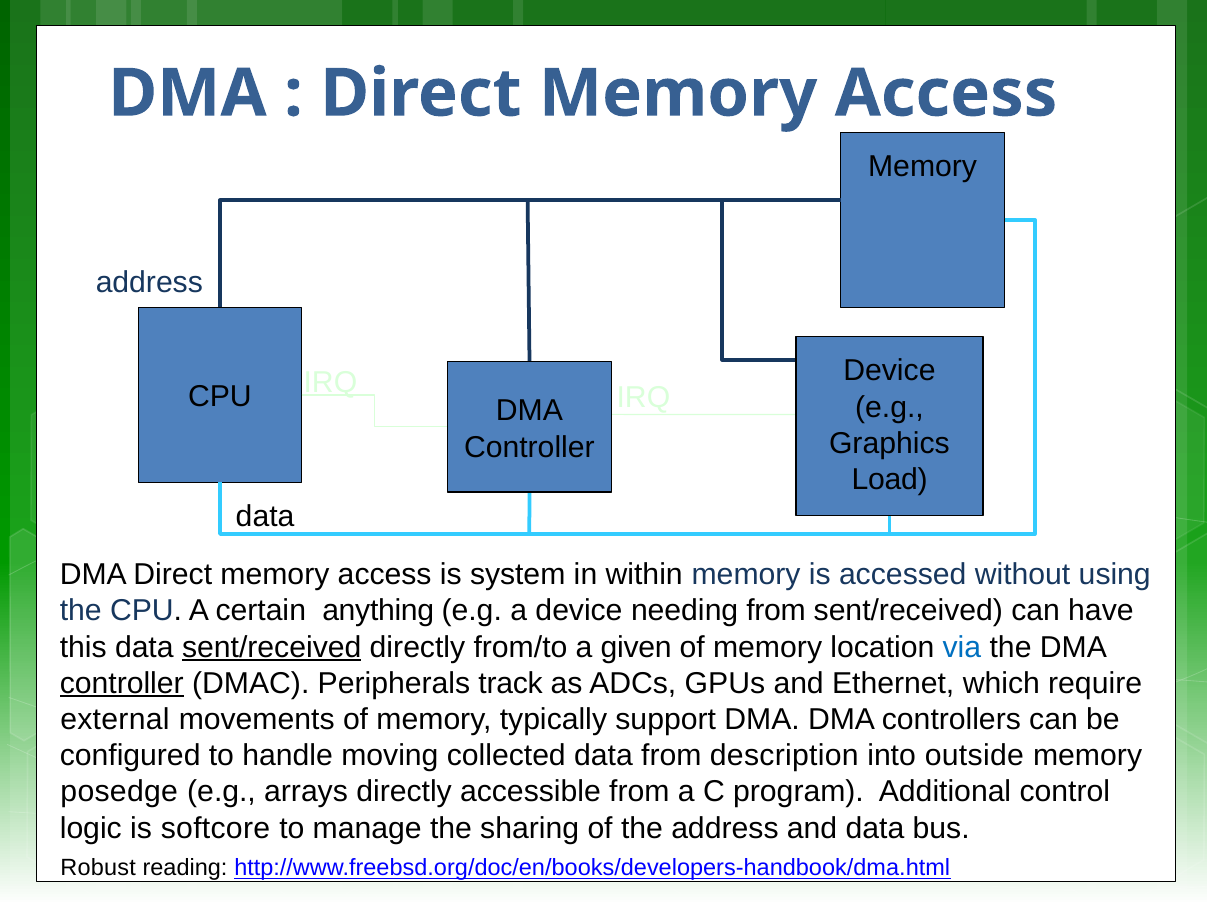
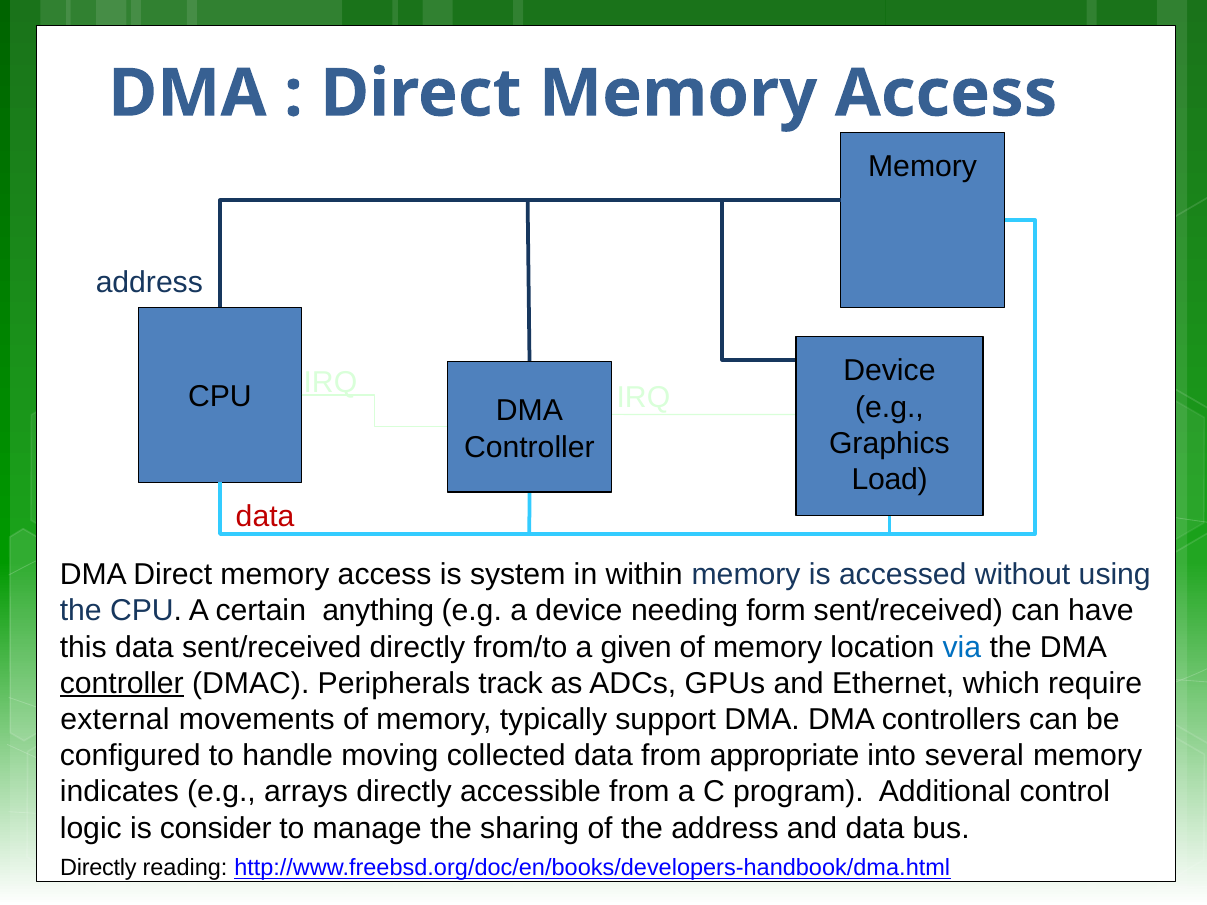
data colour: black -> red (265, 516)
needing from: from -> form (776, 611)
sent/received underline: present -> none (272, 647)
description: description -> appropriate (785, 756)
outside: outside -> several (974, 756)
posedge: posedge -> indicates (119, 792)
softcore: softcore -> consider (216, 828)
Robust: Robust -> Directly (98, 868)
